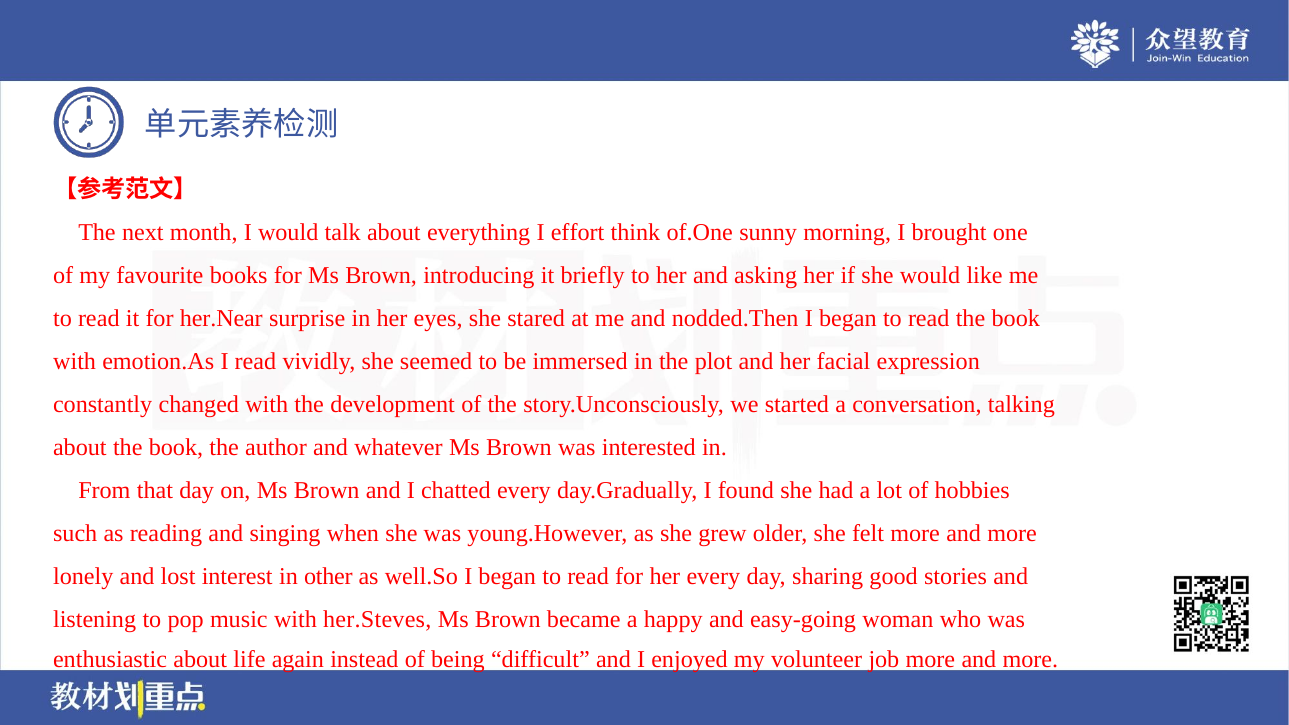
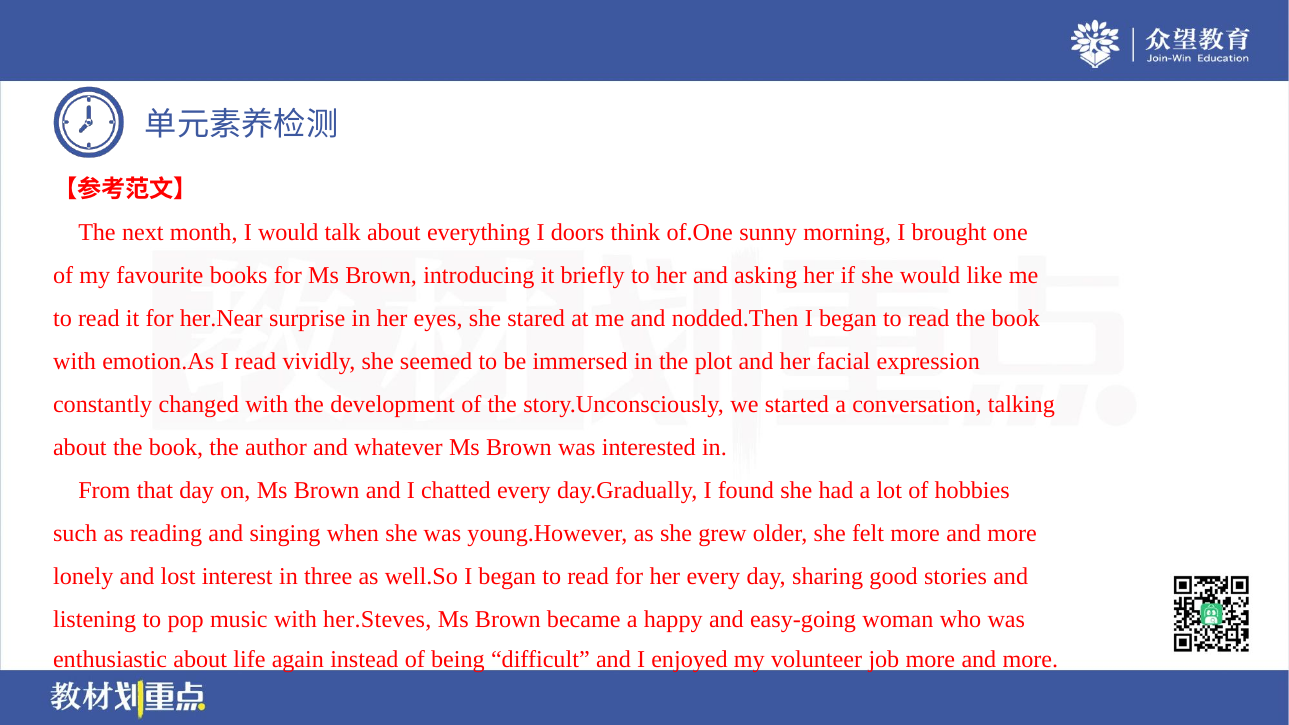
effort: effort -> doors (578, 233)
other: other -> three (328, 577)
